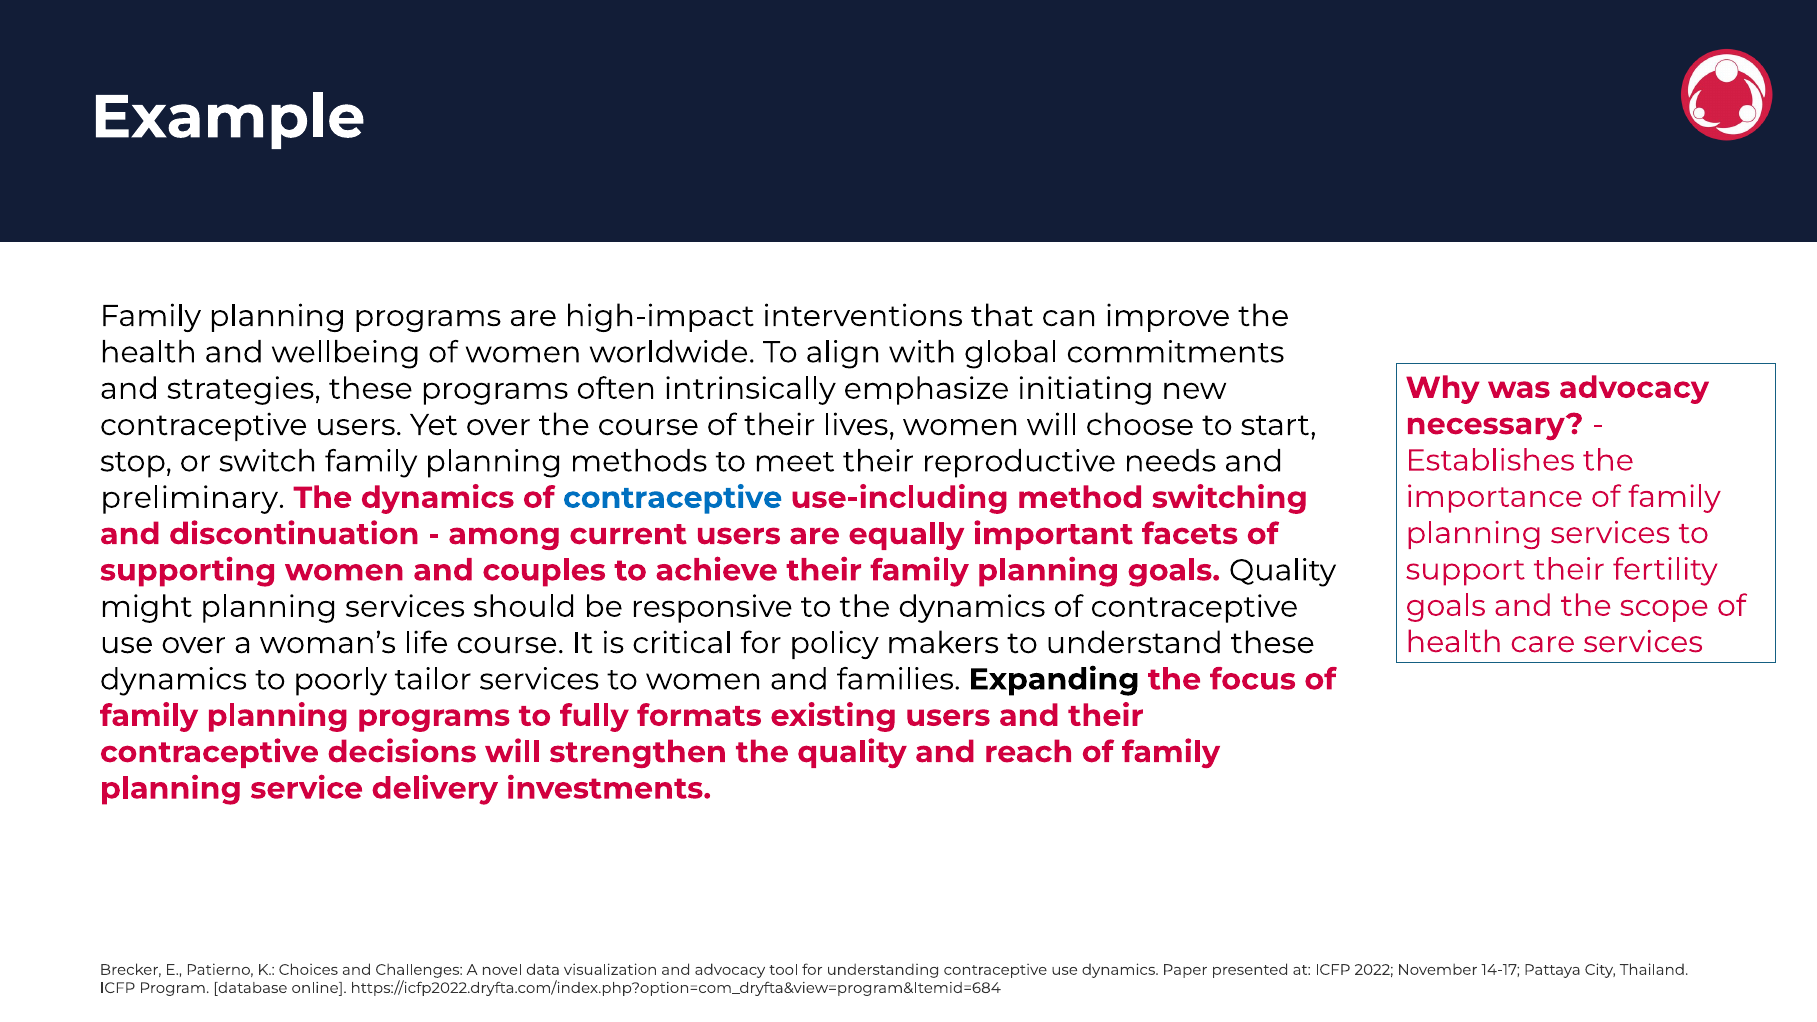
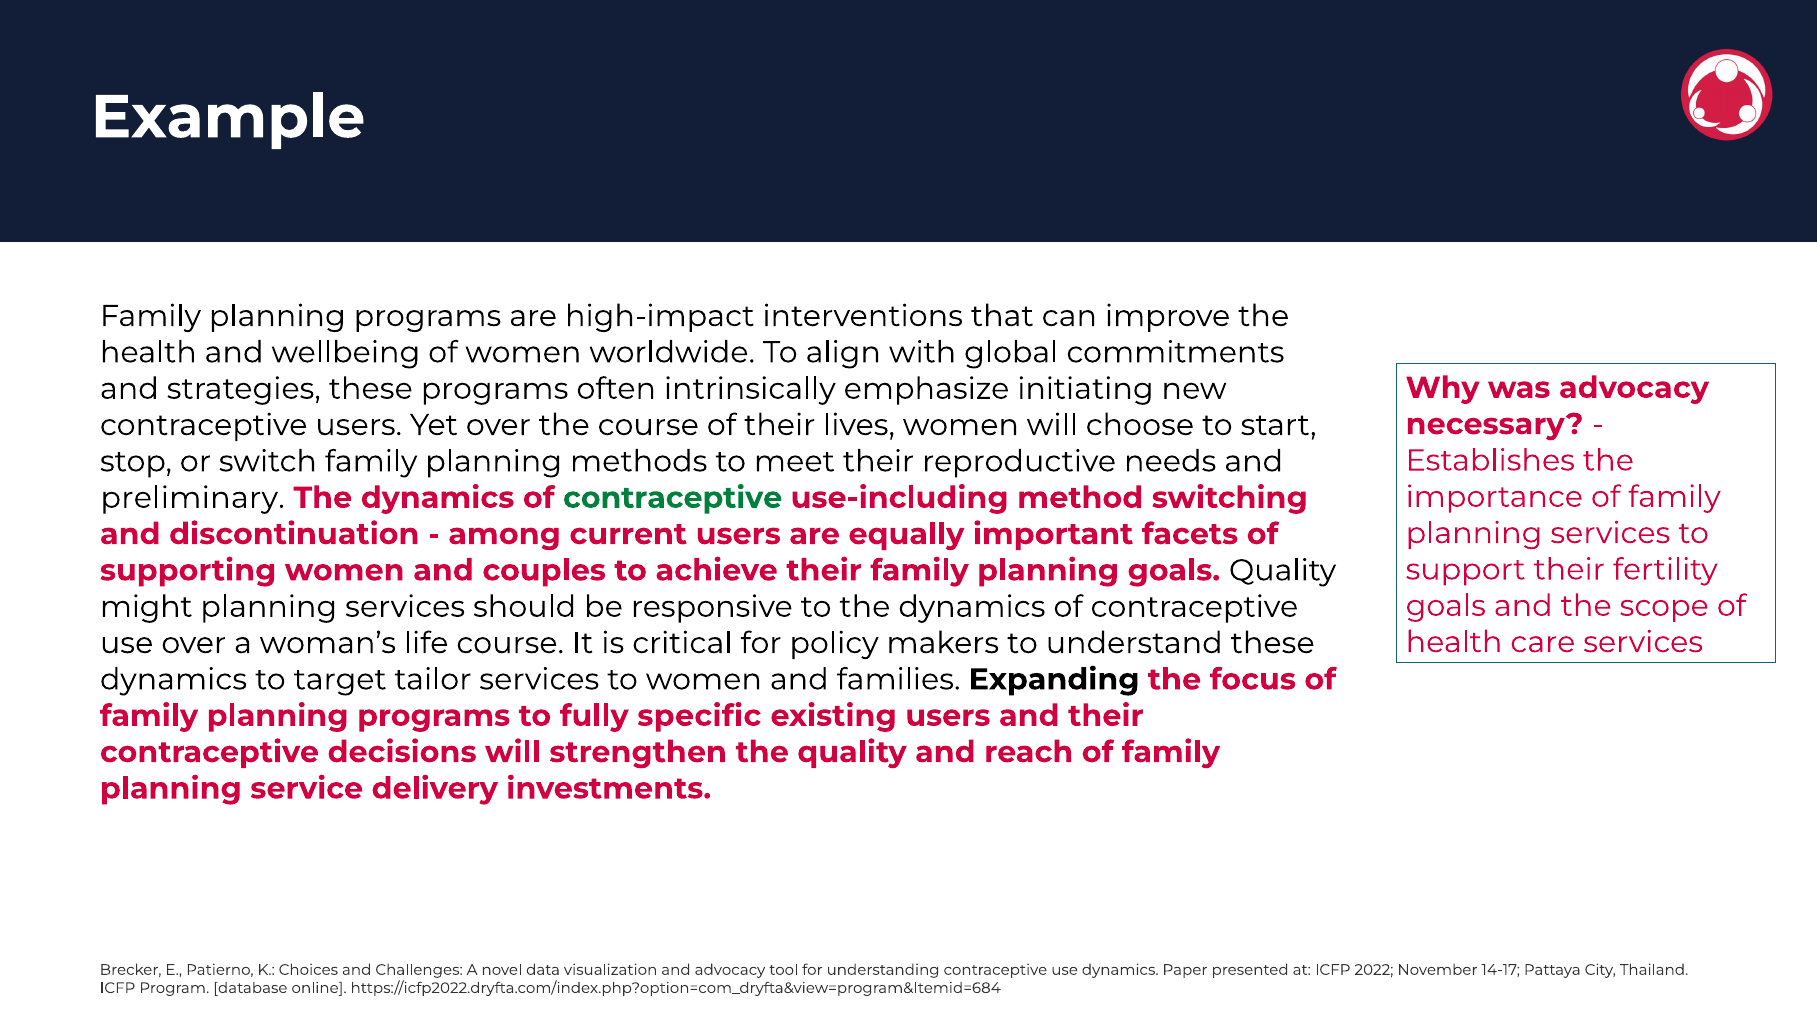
contraceptive colour: blue -> green (673, 498)
poorly: poorly -> target (340, 680)
formats: formats -> specific (699, 716)
